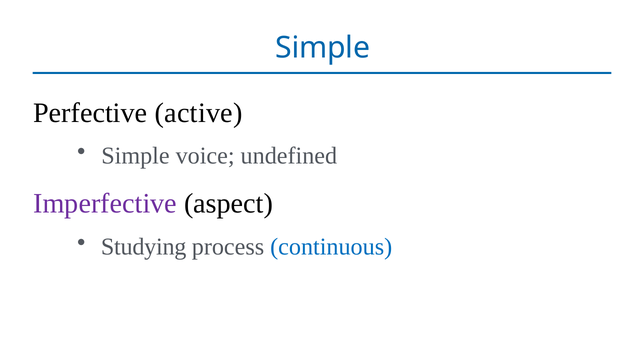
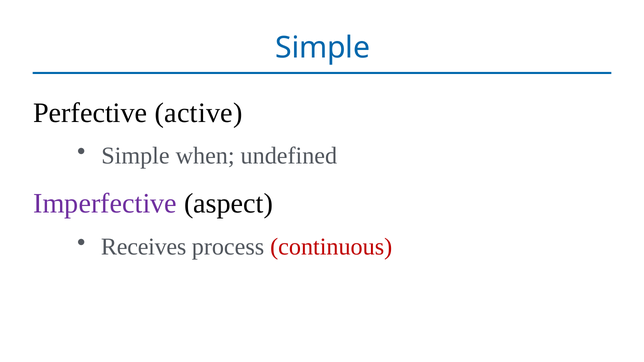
voice: voice -> when (205, 156)
Studying: Studying -> Receives (144, 247)
continuous colour: blue -> red (331, 247)
